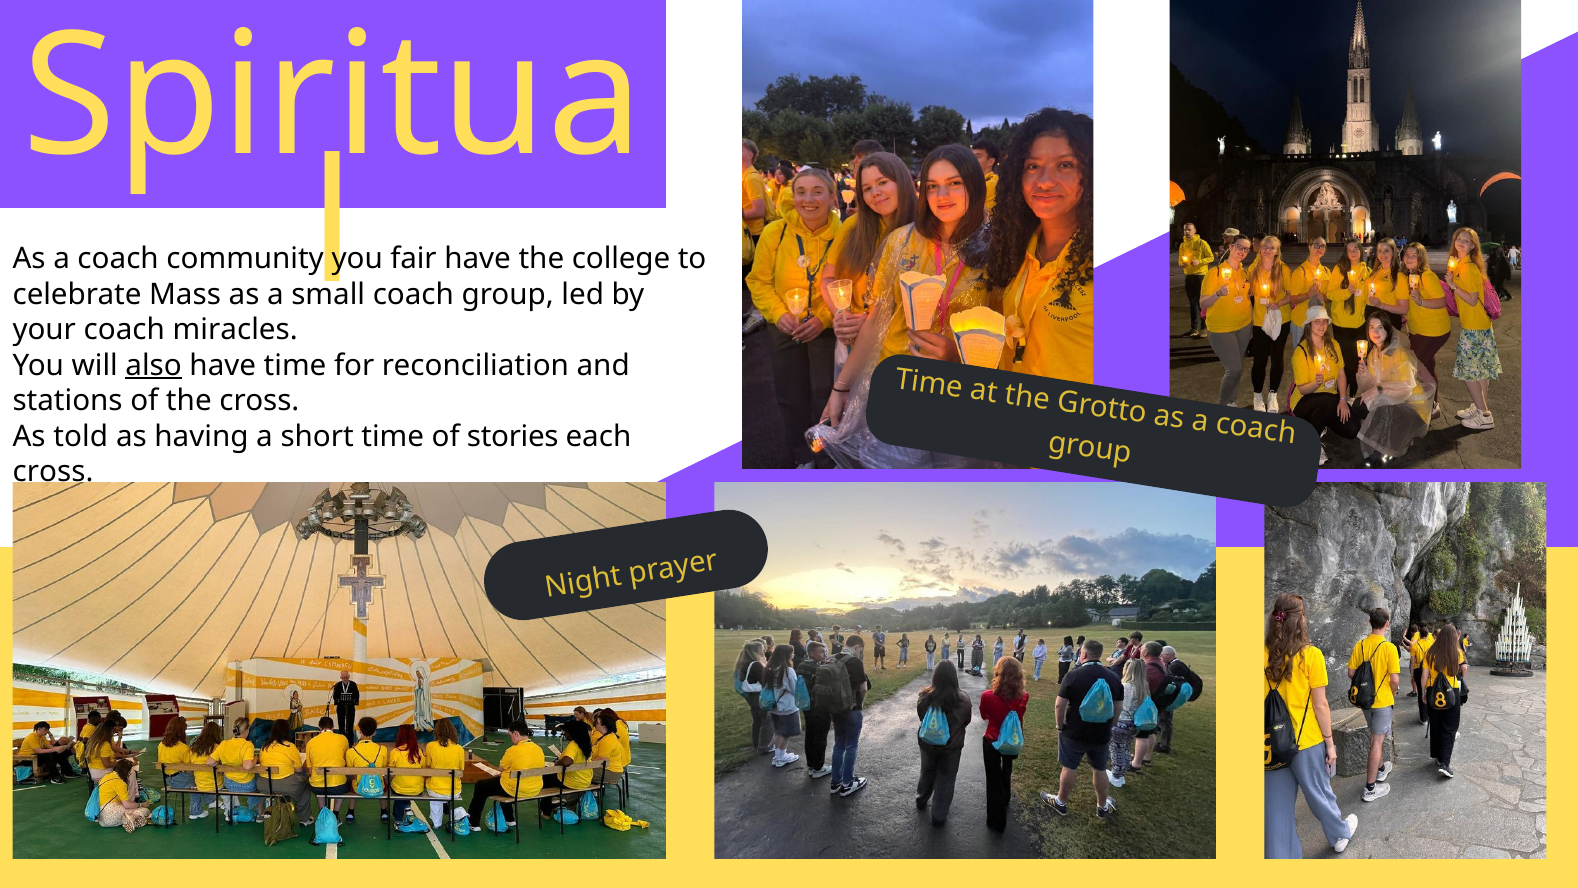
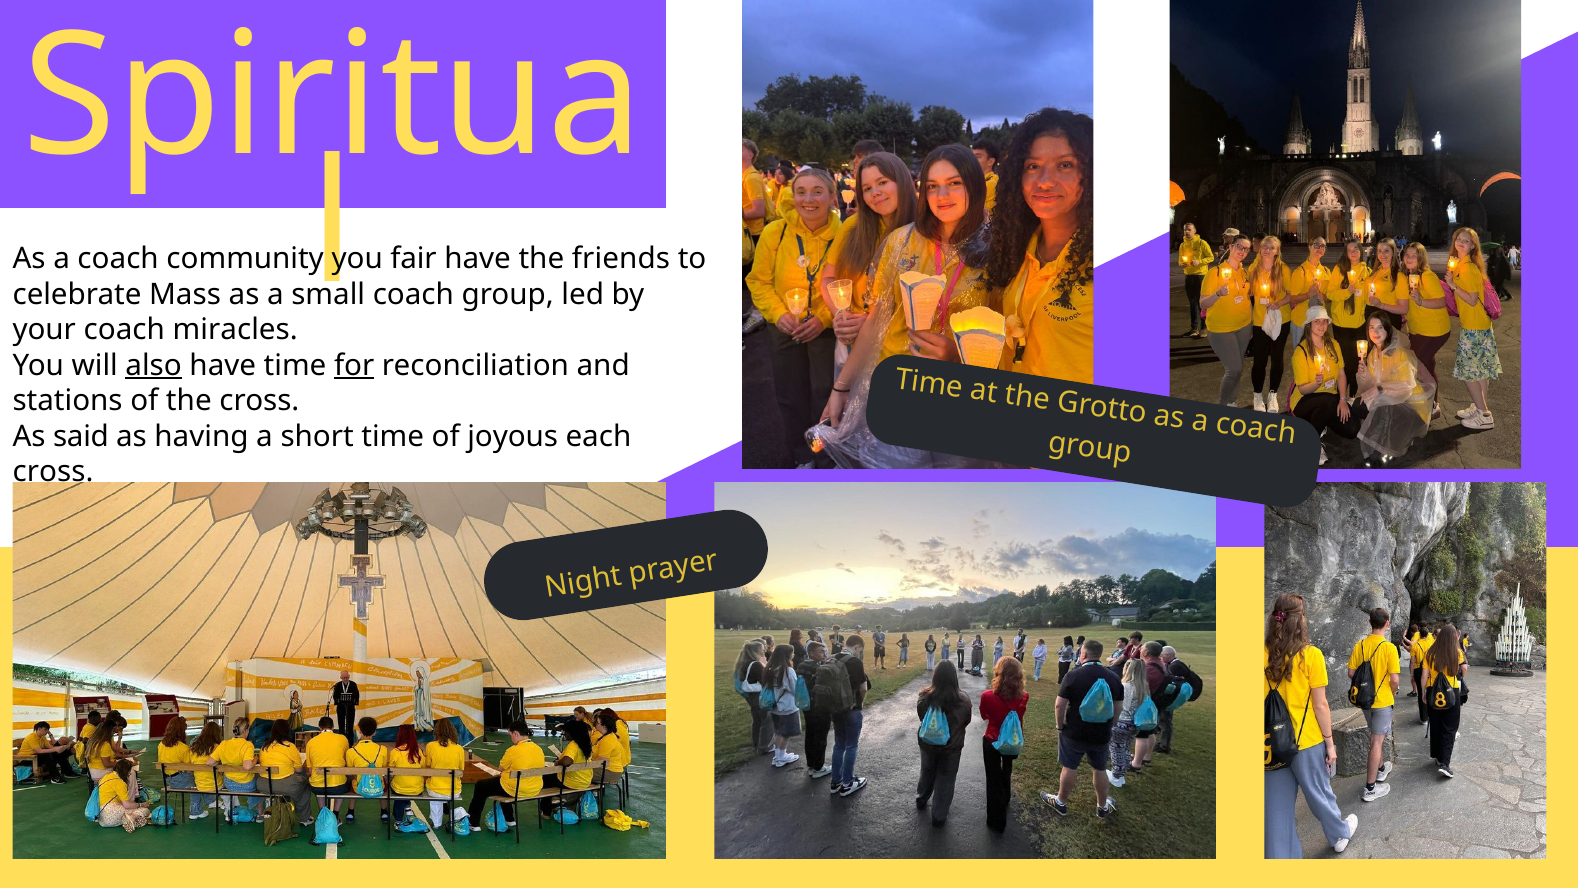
college: college -> friends (621, 259)
for underline: none -> present (354, 365)
told: told -> said (81, 436)
stories: stories -> joyous (513, 436)
